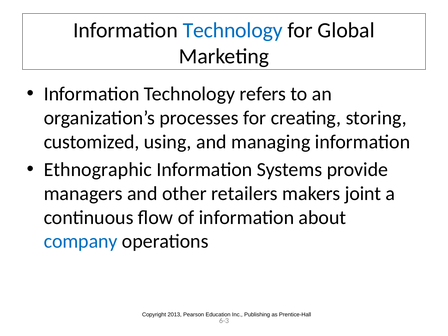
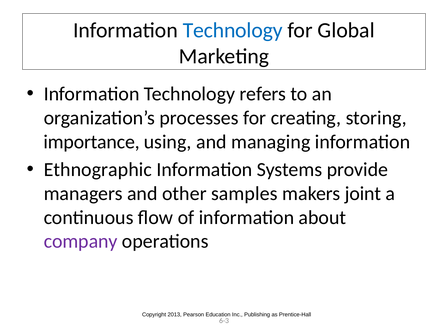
customized: customized -> importance (92, 142)
retailers: retailers -> samples (244, 194)
company colour: blue -> purple (81, 241)
